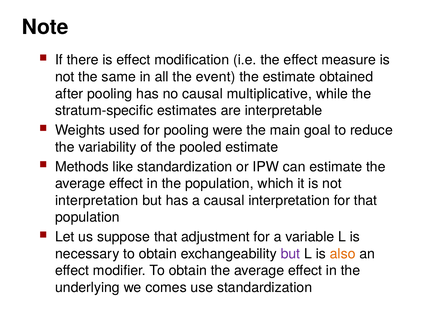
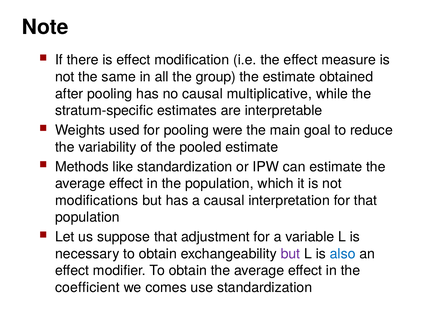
event: event -> group (216, 77)
interpretation: interpretation -> modifications (97, 200)
also colour: orange -> blue (343, 254)
underlying: underlying -> coefficient (87, 287)
